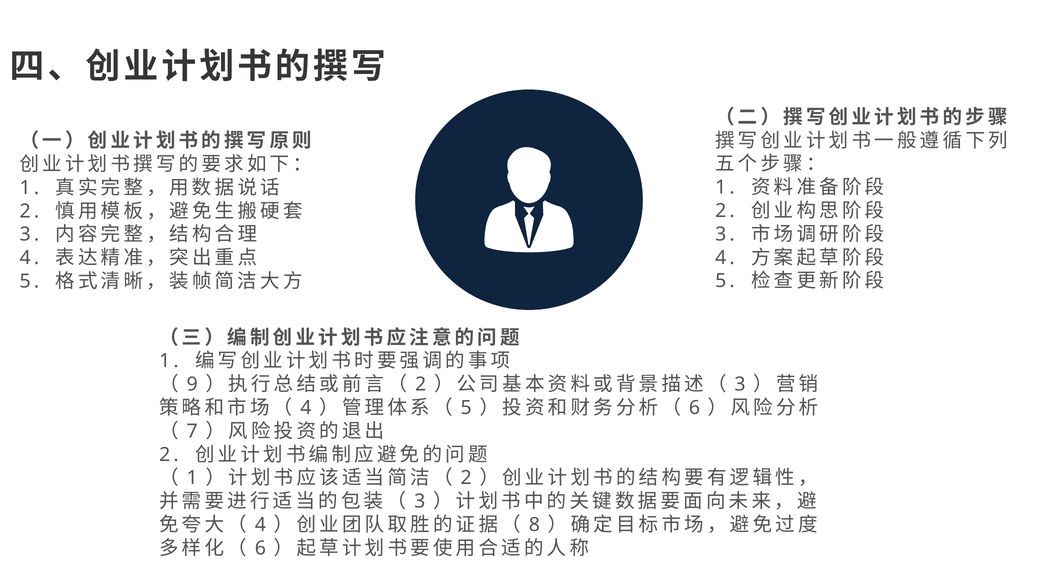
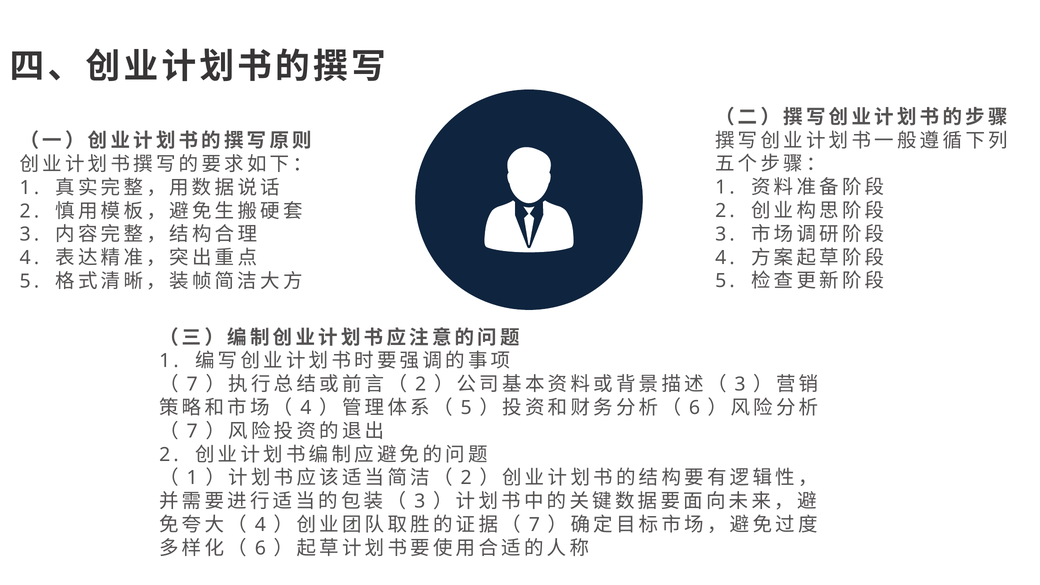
9: 9 -> 7 (192, 384)
8: 8 -> 7 (534, 525)
